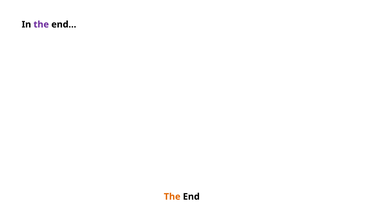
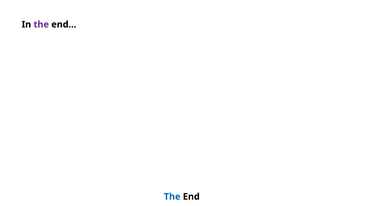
The colour: orange -> blue (172, 197)
